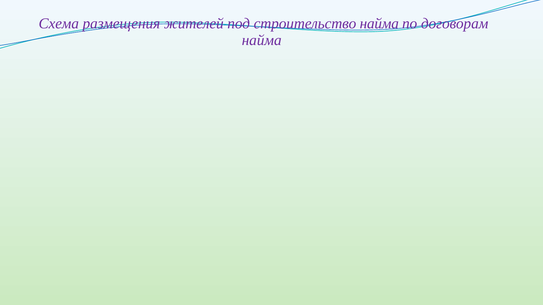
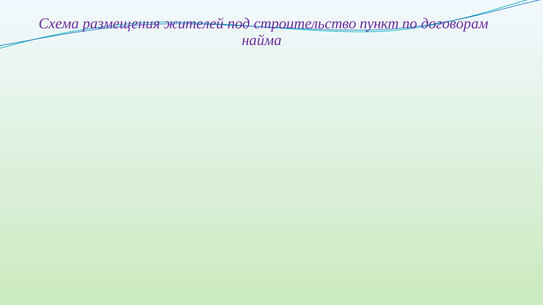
строительство найма: найма -> пункт (379, 24)
